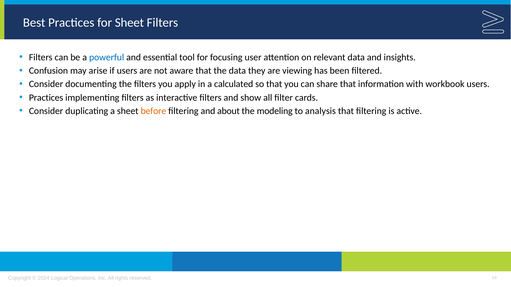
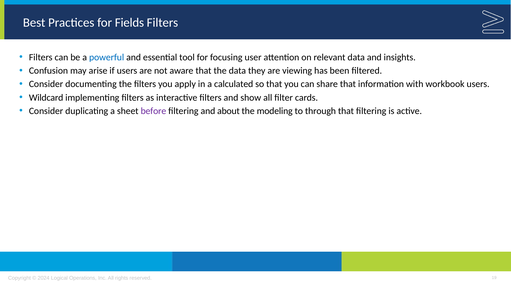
for Sheet: Sheet -> Fields (129, 23)
Practices: Practices -> Wildcard (46, 98)
before colour: orange -> purple (153, 111)
analysis: analysis -> through (320, 111)
